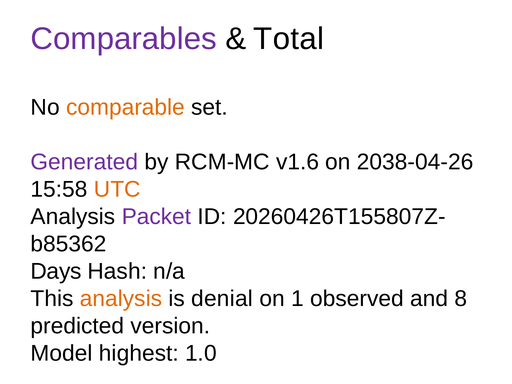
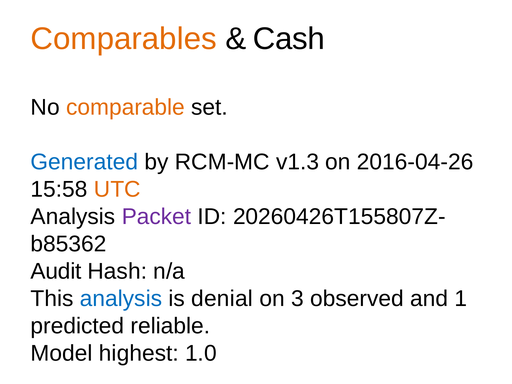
Comparables colour: purple -> orange (124, 39)
Total: Total -> Cash (289, 39)
Generated colour: purple -> blue (84, 162)
v1.6: v1.6 -> v1.3 (298, 162)
2038-04-26: 2038-04-26 -> 2016-04-26 (415, 162)
Days: Days -> Audit (56, 271)
analysis colour: orange -> blue (121, 299)
1: 1 -> 3 (298, 299)
8: 8 -> 1 (461, 299)
version: version -> reliable (170, 326)
